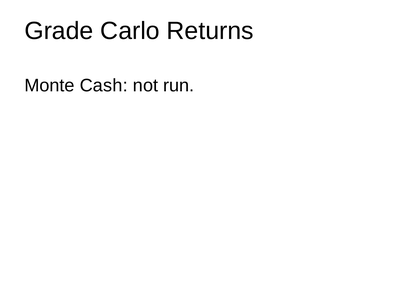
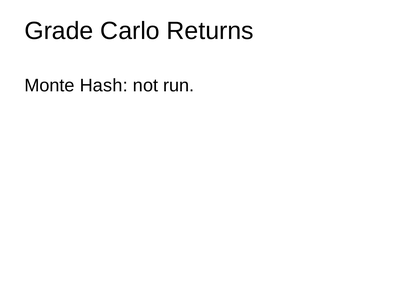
Cash: Cash -> Hash (104, 85)
